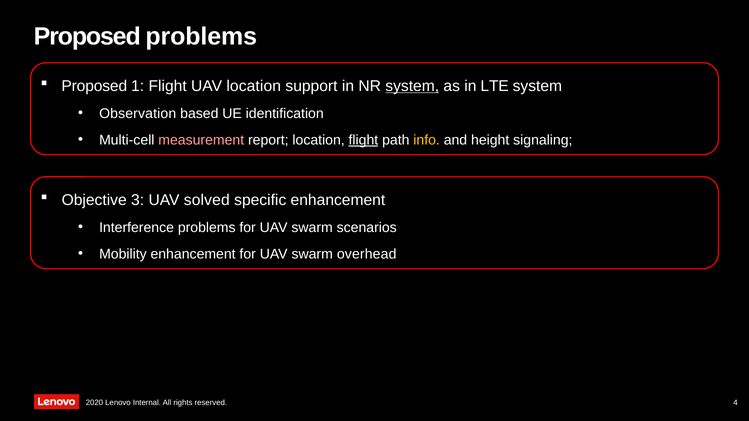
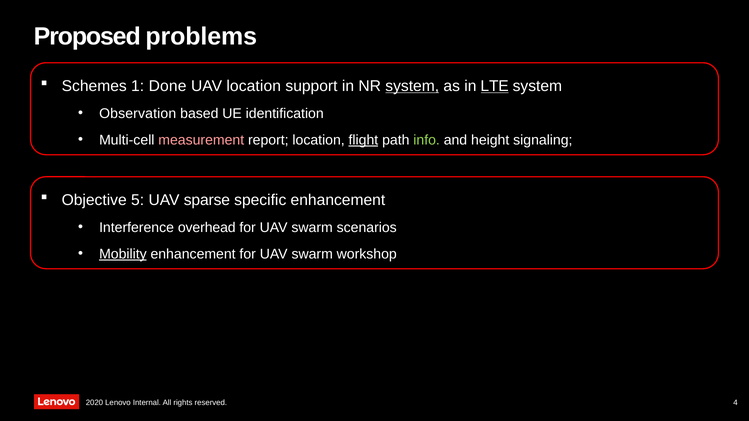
Proposed: Proposed -> Schemes (94, 86)
1 Flight: Flight -> Done (168, 86)
LTE underline: none -> present (495, 86)
info colour: yellow -> light green (427, 140)
3: 3 -> 5 (138, 200)
solved: solved -> sparse (207, 200)
Interference problems: problems -> overhead (207, 228)
Mobility underline: none -> present (123, 254)
overhead: overhead -> workshop (367, 254)
